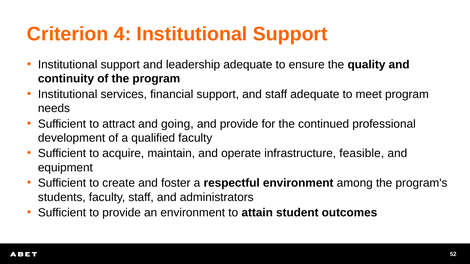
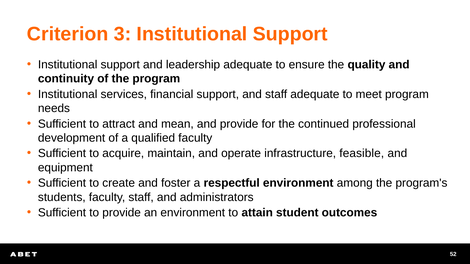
4: 4 -> 3 (123, 34)
going: going -> mean (177, 124)
